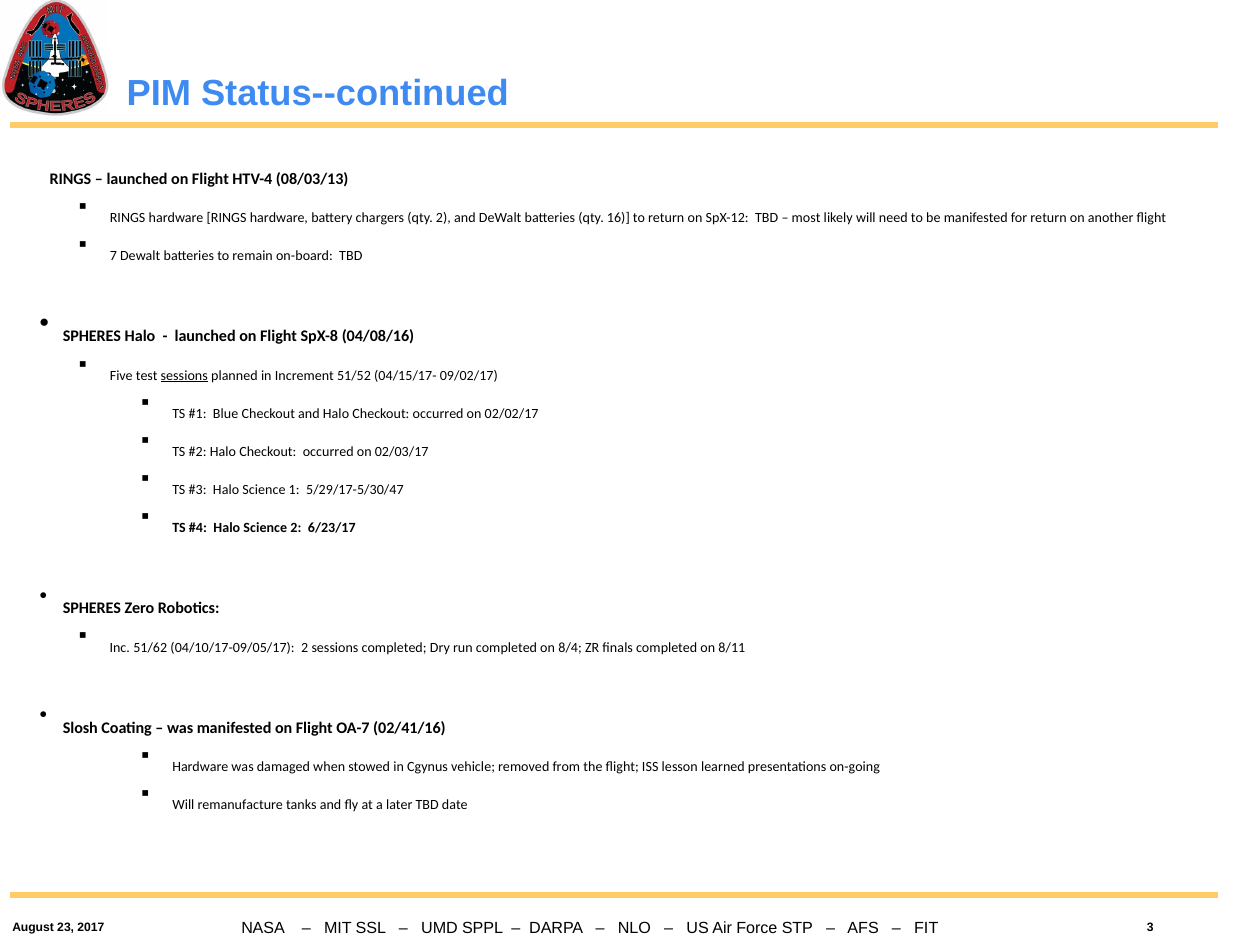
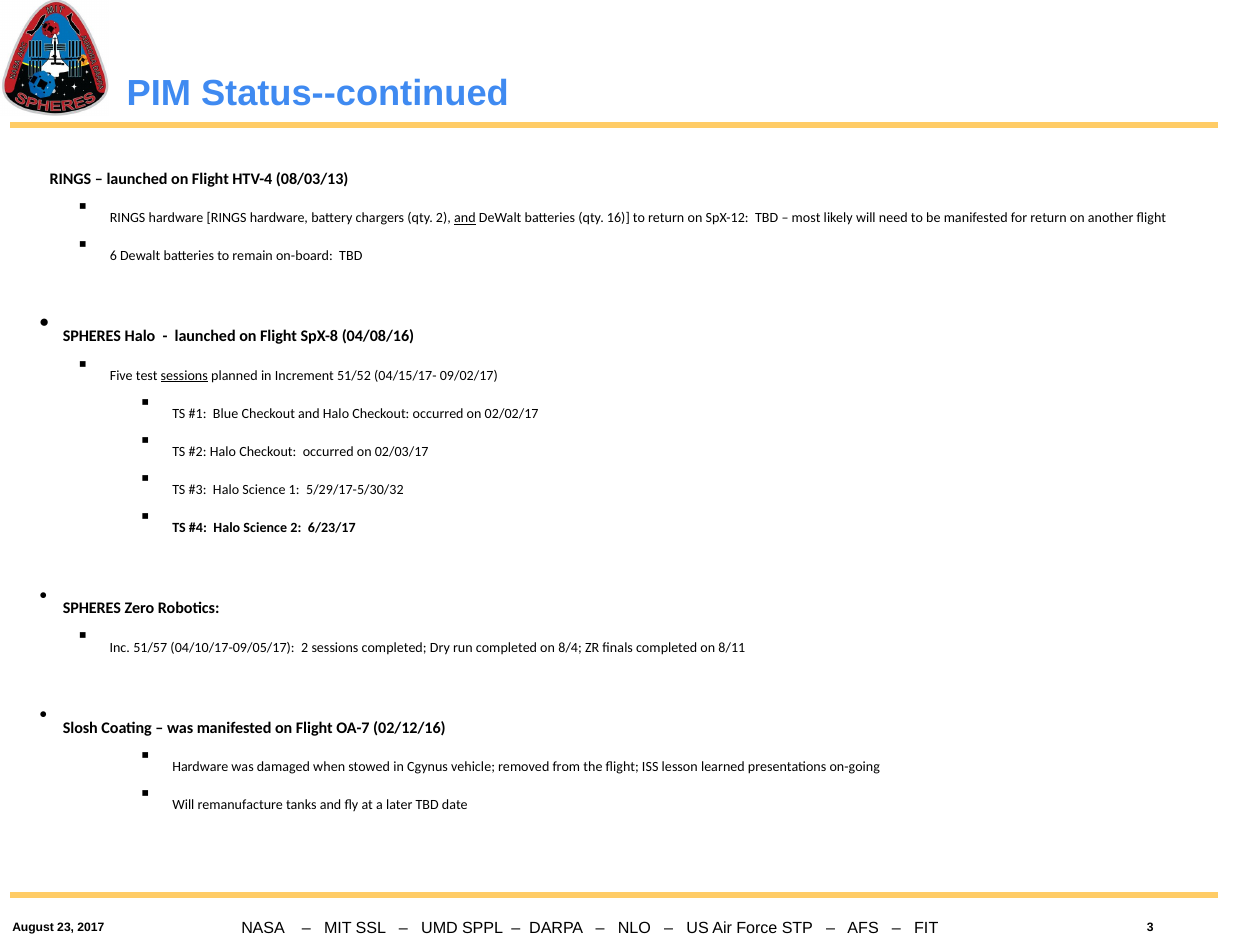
and underline: none -> present (465, 218)
7: 7 -> 6 (113, 256)
5/29/17-5/30/47: 5/29/17-5/30/47 -> 5/29/17-5/30/32 (355, 490)
51/62: 51/62 -> 51/57 (150, 647)
02/41/16: 02/41/16 -> 02/12/16 (409, 728)
